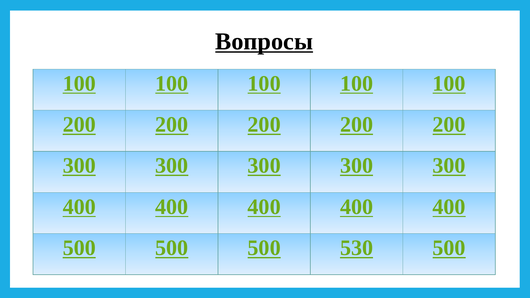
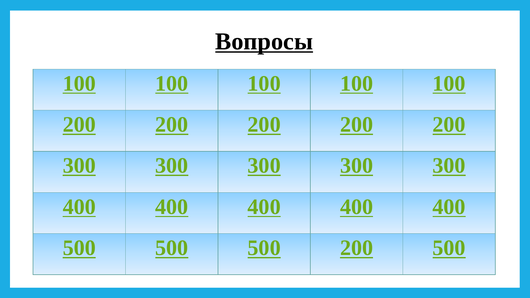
500 530: 530 -> 200 (357, 248)
